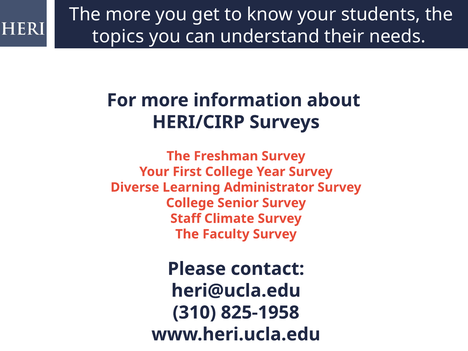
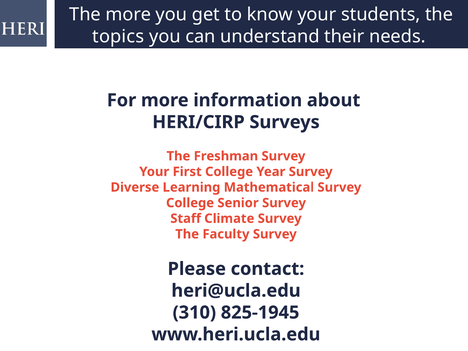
Administrator: Administrator -> Mathematical (269, 187)
825-1958: 825-1958 -> 825-1945 (260, 313)
